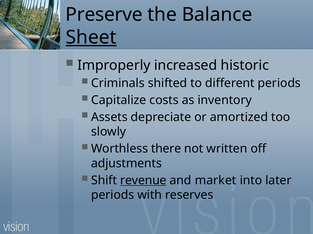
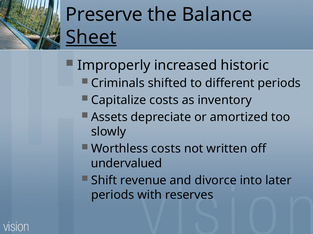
Worthless there: there -> costs (166, 149)
adjustments: adjustments -> undervalued (127, 164)
revenue underline: present -> none (143, 181)
market: market -> divorce (216, 181)
